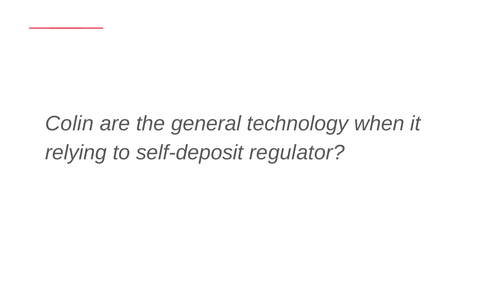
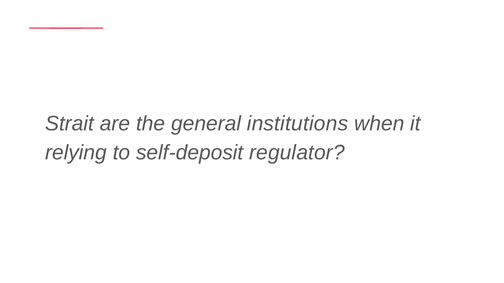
Colin: Colin -> Strait (70, 124)
technology: technology -> institutions (298, 124)
